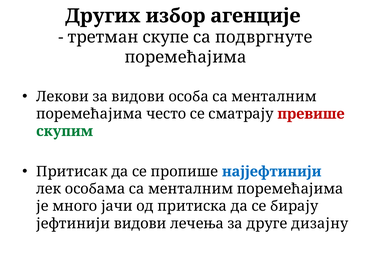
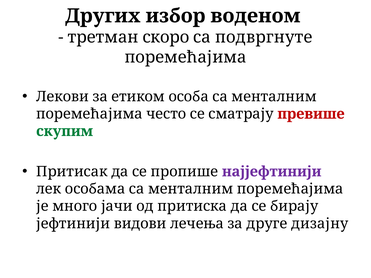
агенције: агенције -> воденом (255, 16)
скупе: скупе -> скоро (166, 37)
за видови: видови -> етиком (138, 97)
најјефтинији colour: blue -> purple (272, 172)
